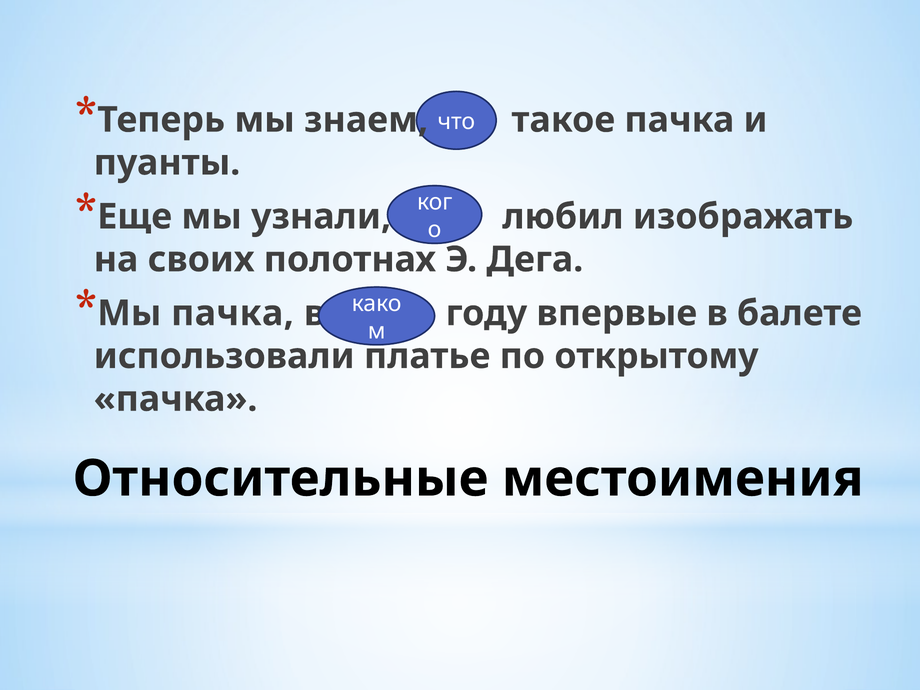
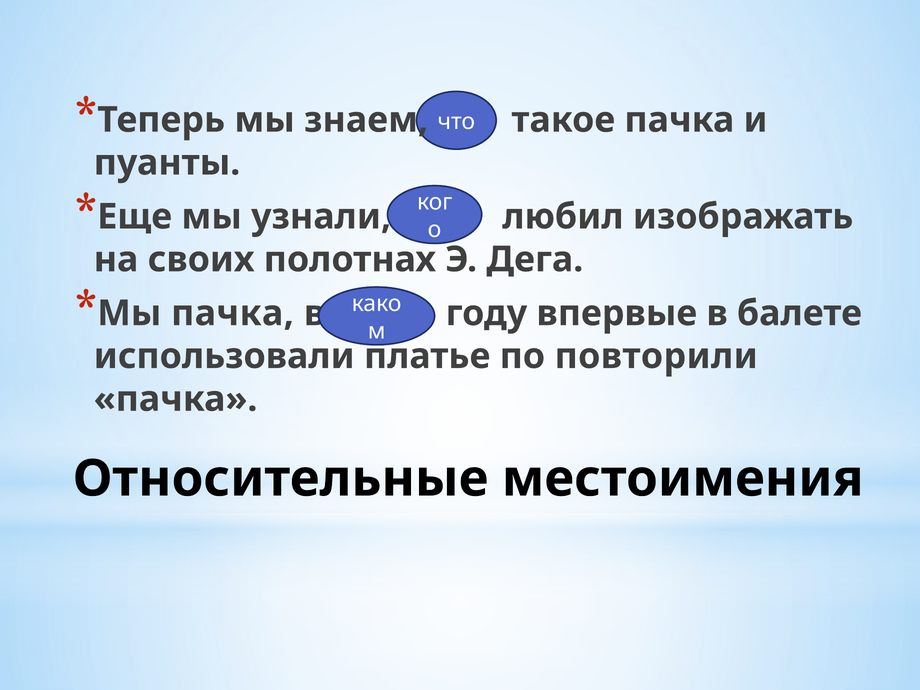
открытому: открытому -> повторили (656, 356)
